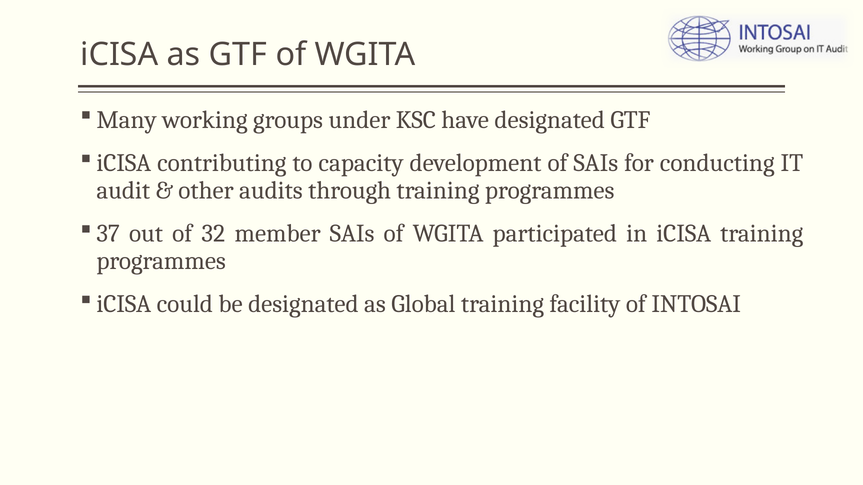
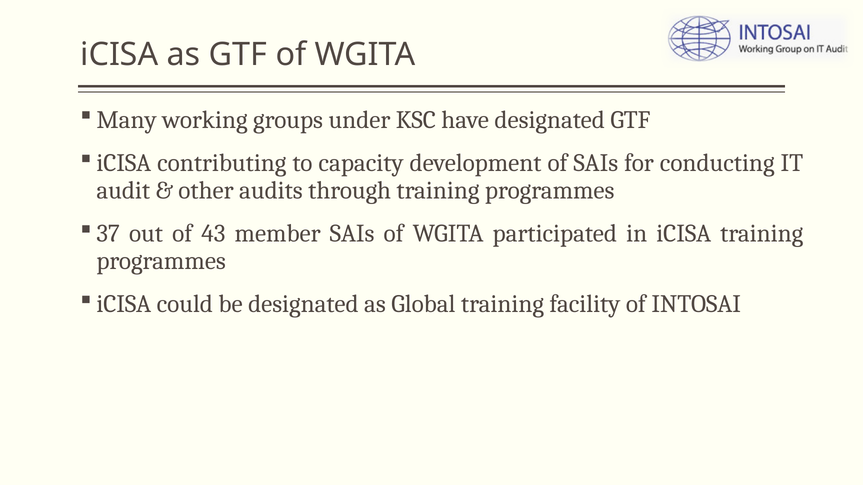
32: 32 -> 43 (213, 234)
